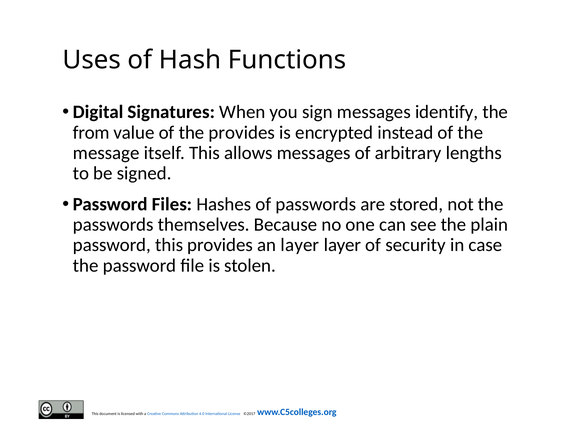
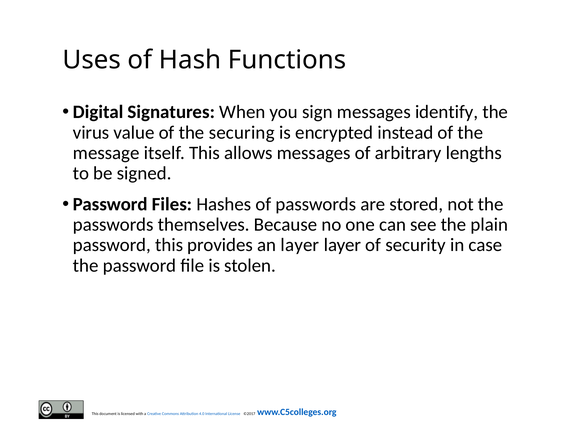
from: from -> virus (91, 133)
the provides: provides -> securing (242, 133)
